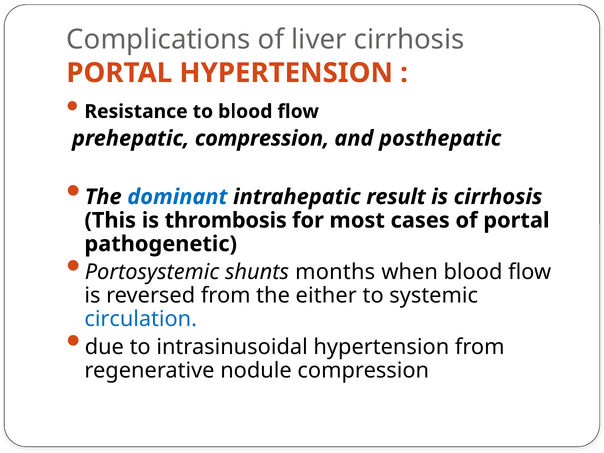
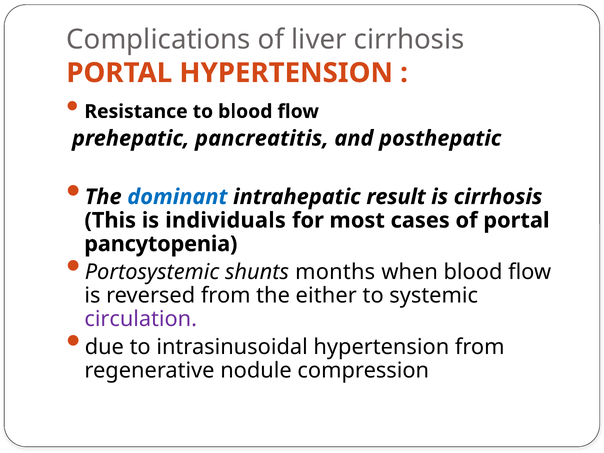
prehepatic compression: compression -> pancreatitis (262, 138)
thrombosis: thrombosis -> individuals (226, 220)
pathogenetic: pathogenetic -> pancytopenia (161, 244)
circulation colour: blue -> purple (141, 319)
